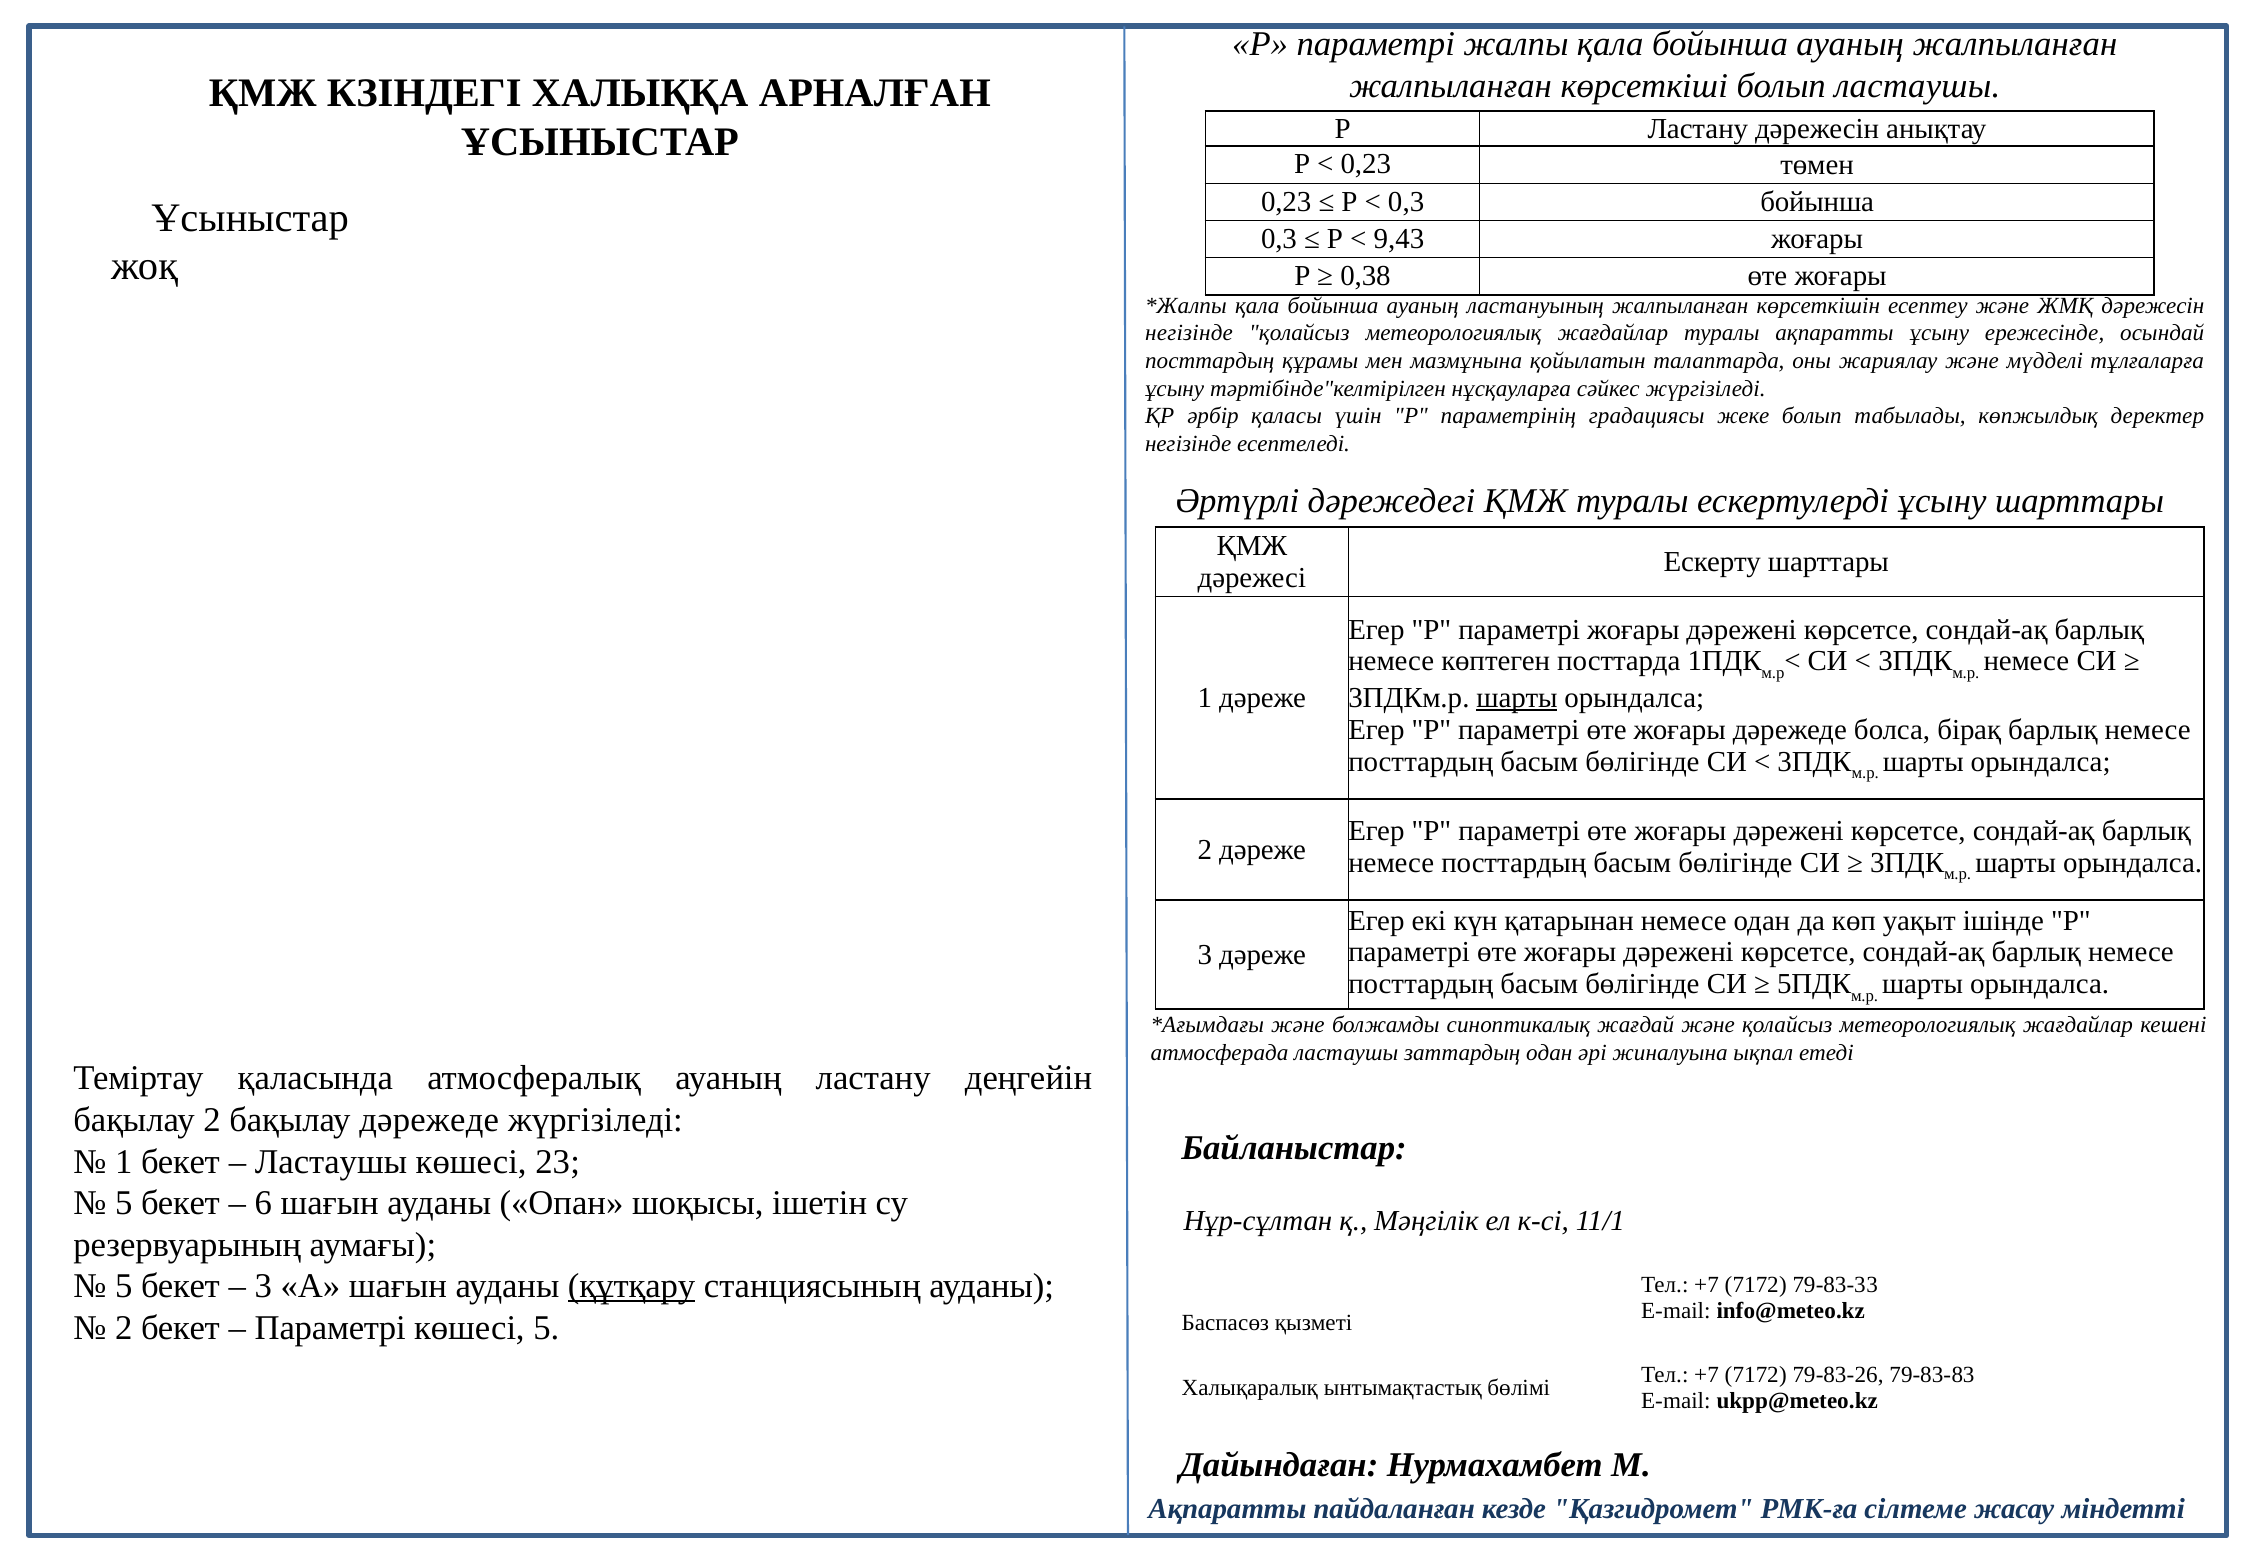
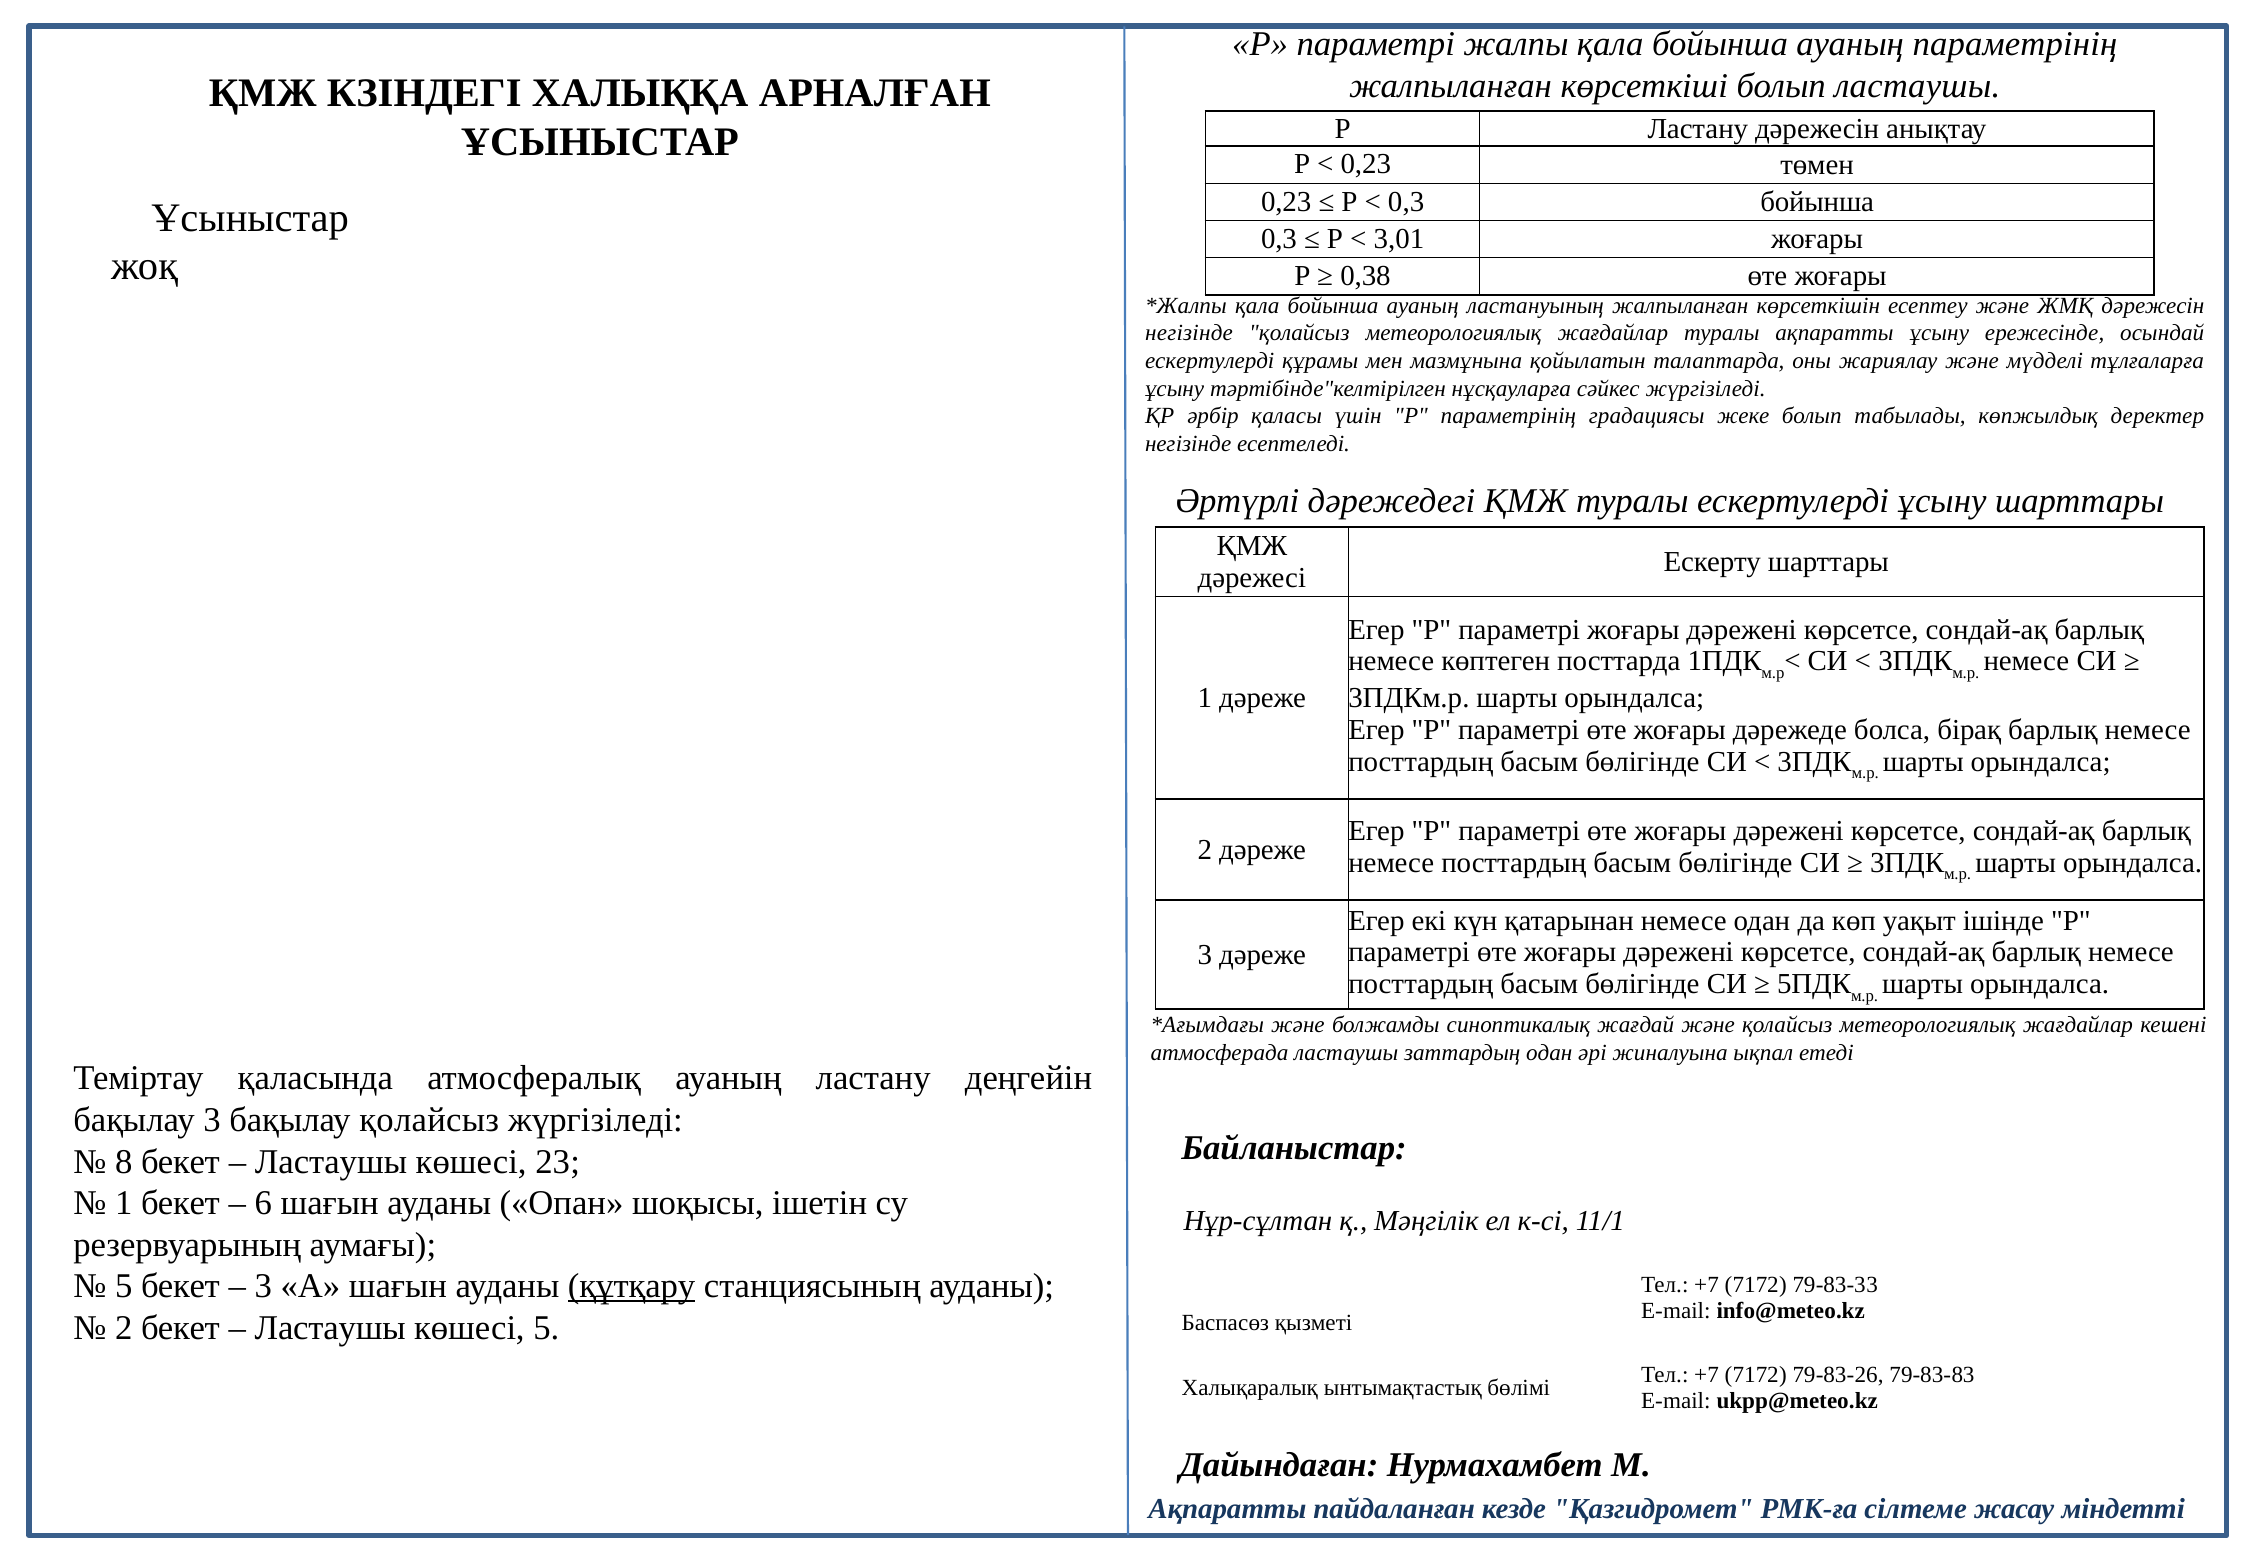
ауаның жалпыланған: жалпыланған -> параметрінің (2015, 44)
9,43: 9,43 -> 3,01 (1399, 239)
посттардың: посттардың -> ескертулерді (1210, 361)
шарты underline: present -> none (1517, 698)
бақылау 2: 2 -> 3 (212, 1120)
бақылау дәрежеде: дәрежеде -> қолайсыз (429, 1120)
1: 1 -> 8 (124, 1161)
5: 5 -> 1 (124, 1203)
Параметрі: Параметрі -> Ластаушы (330, 1328)
